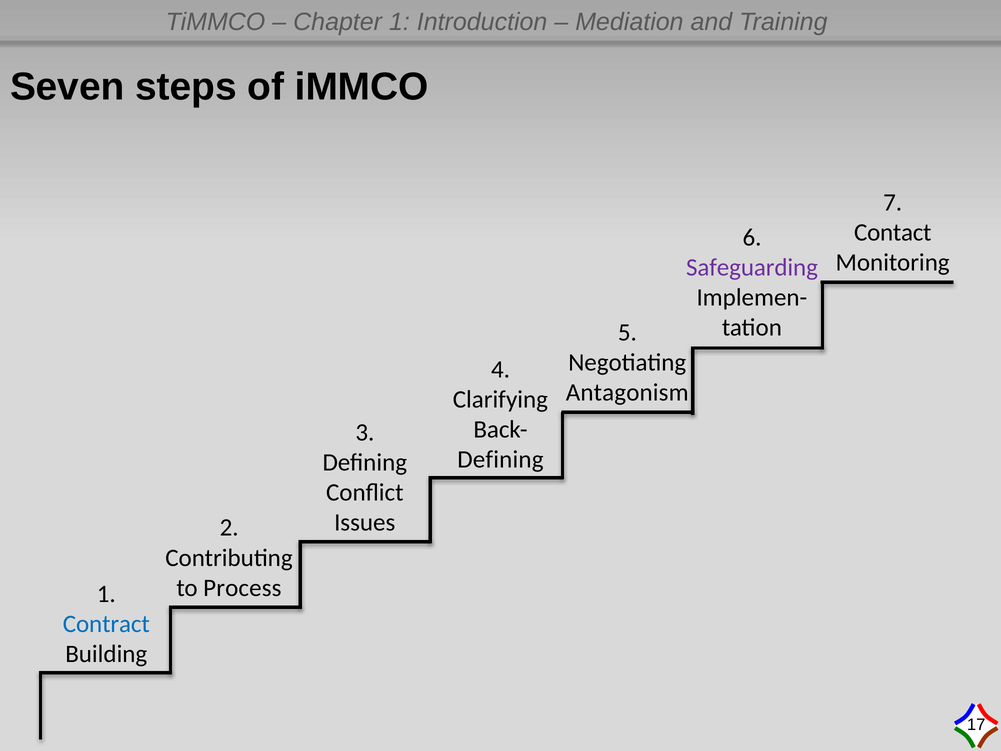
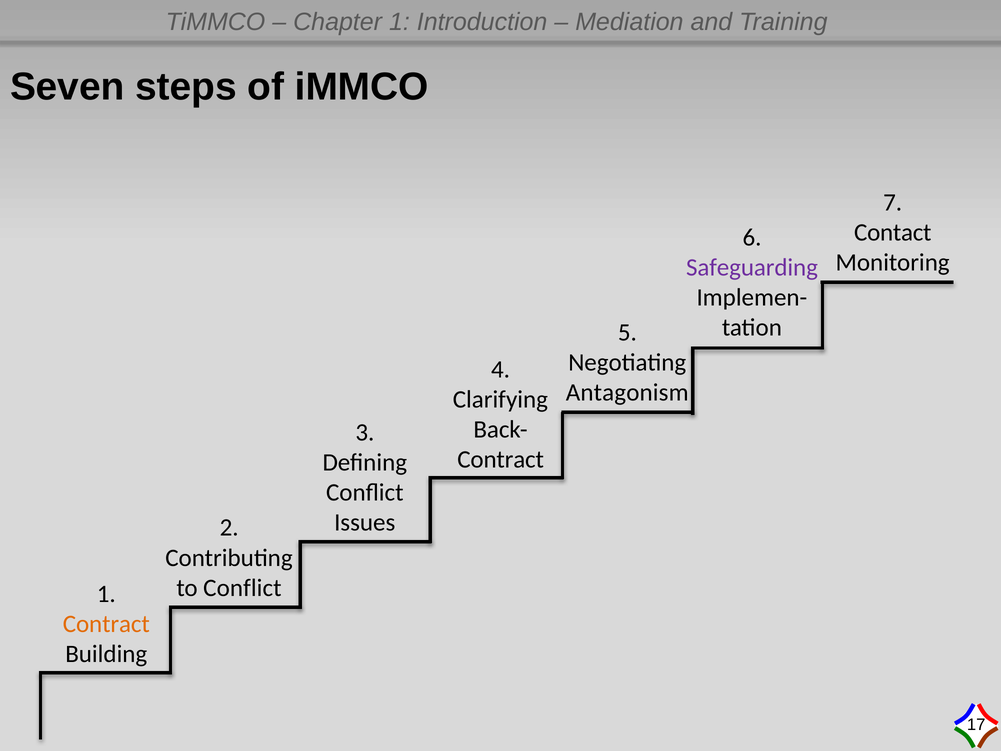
Defining: Defining -> Contract (501, 459)
to Process: Process -> Conflict (242, 588)
Contract colour: blue -> orange (106, 624)
